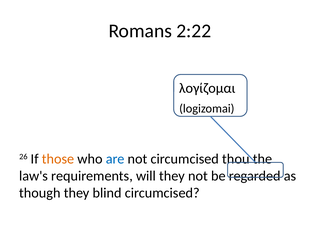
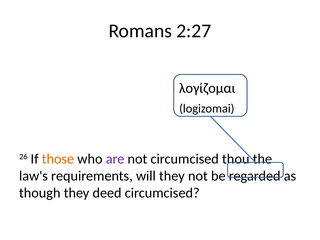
2:22: 2:22 -> 2:27 (194, 31)
are colour: blue -> purple (115, 159)
blind: blind -> deed (107, 193)
